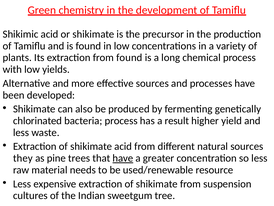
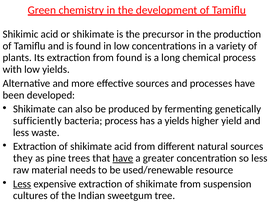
chlorinated: chlorinated -> sufficiently (37, 120)
a result: result -> yields (177, 120)
Less underline: none -> present (22, 183)
